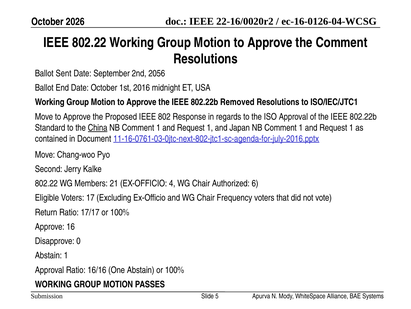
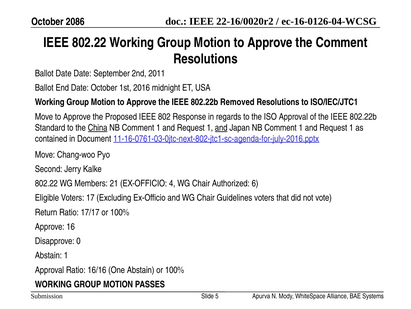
2026: 2026 -> 2086 (75, 22)
Ballot Sent: Sent -> Date (64, 73)
2056: 2056 -> 2011 (157, 73)
and underline: none -> present (221, 127)
Frequency: Frequency -> Guidelines (234, 197)
